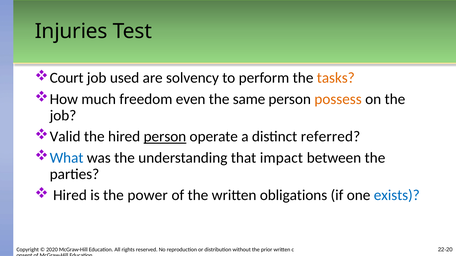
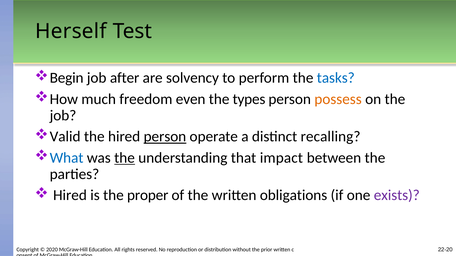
Injuries: Injuries -> Herself (71, 31)
Court: Court -> Begin (67, 78)
used: used -> after (125, 78)
tasks colour: orange -> blue (336, 78)
same: same -> types (249, 99)
referred: referred -> recalling (331, 137)
the underline: none -> present (125, 158)
power: power -> proper (148, 196)
exists colour: blue -> purple (397, 196)
